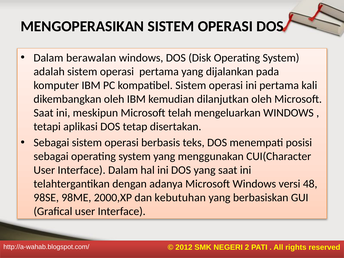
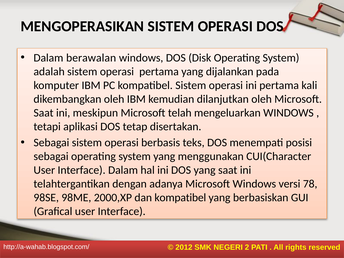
48: 48 -> 78 (310, 184)
dan kebutuhan: kebutuhan -> kompatibel (180, 198)
